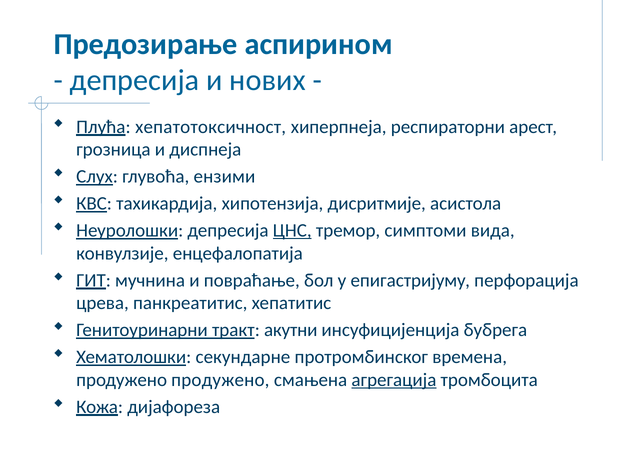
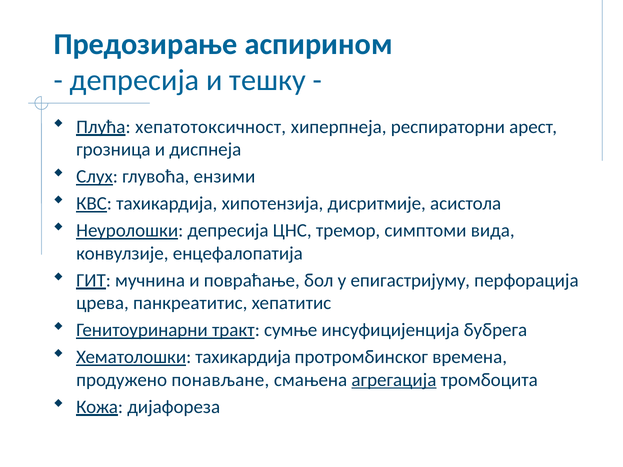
нових: нових -> тешку (268, 81)
ЦНС underline: present -> none (292, 231)
акутни: акутни -> сумње (291, 330)
Хематолошки секундарне: секундарне -> тахикардија (243, 357)
продужено продужено: продужено -> понављане (220, 380)
